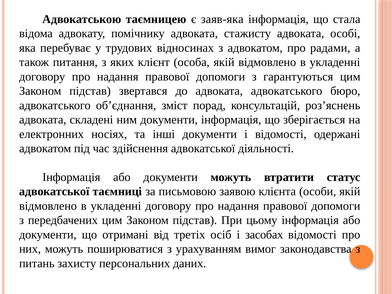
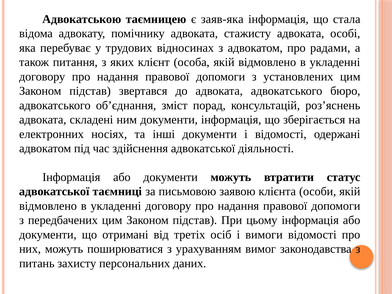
гарантуються: гарантуються -> установлених (298, 77)
засобах: засобах -> вимоги (264, 235)
